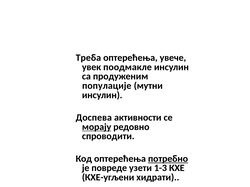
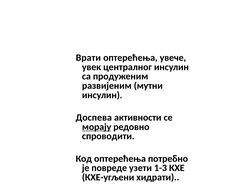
Треба: Треба -> Врати (88, 58)
поодмакле: поодмакле -> централног (128, 67)
популације: популације -> развијеним (107, 86)
потребно underline: present -> none (168, 159)
